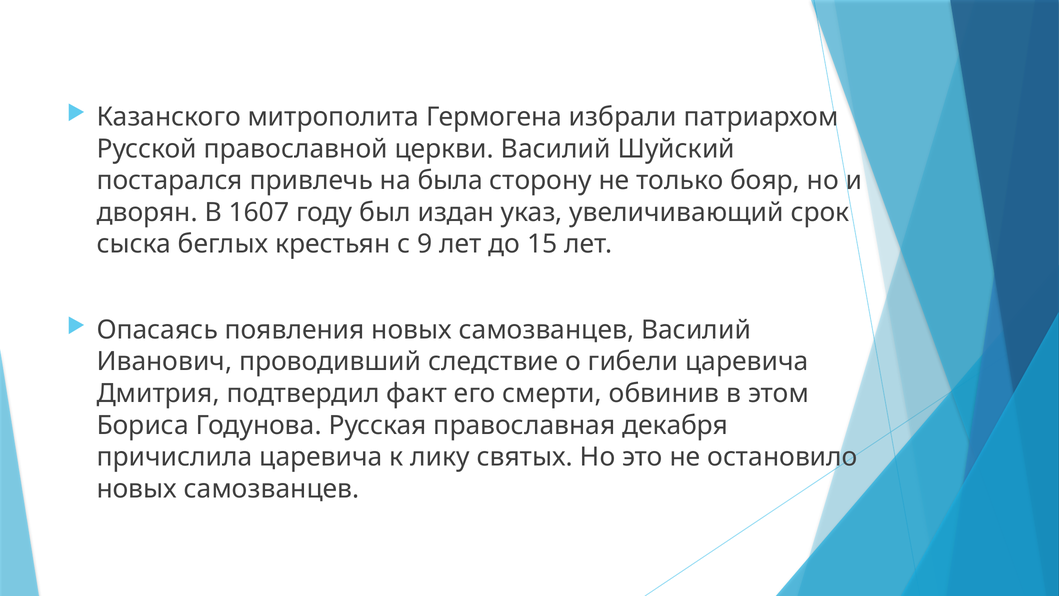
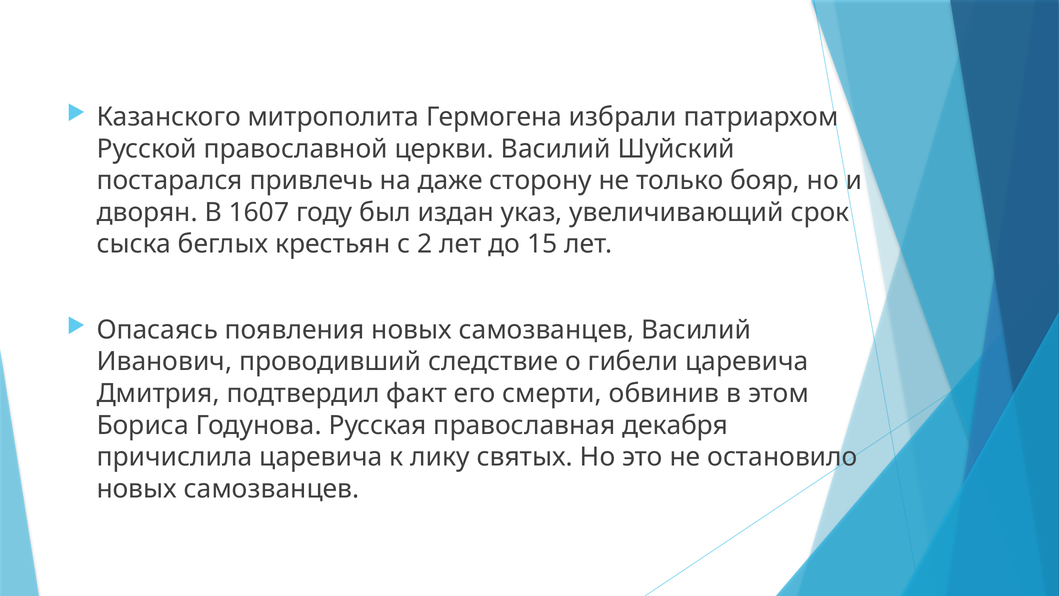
была: была -> даже (450, 181)
9: 9 -> 2 (425, 244)
